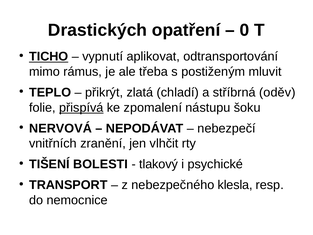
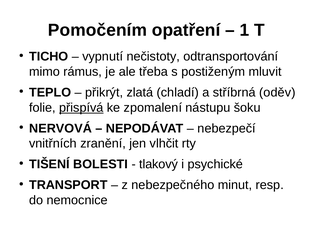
Drastických: Drastických -> Pomočením (97, 30)
0: 0 -> 1 (244, 30)
TICHO underline: present -> none (49, 57)
aplikovat: aplikovat -> nečistoty (153, 57)
klesla: klesla -> minut (235, 185)
